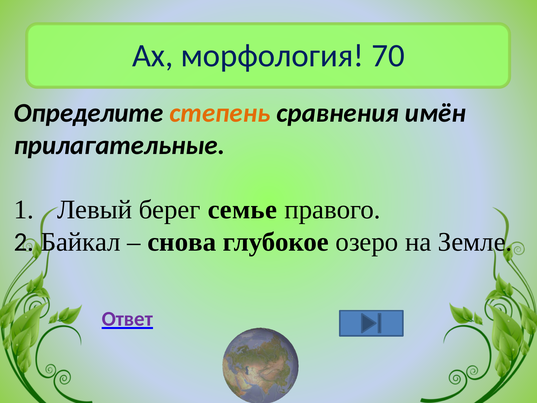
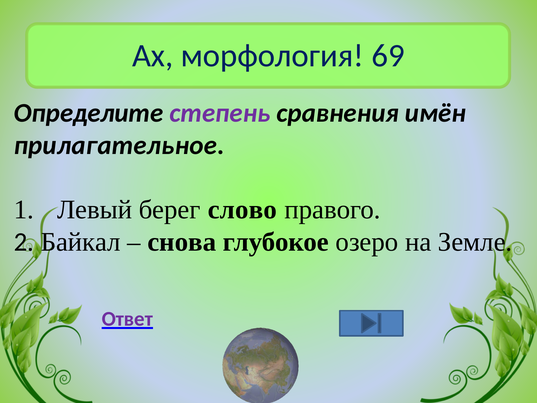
70: 70 -> 69 (388, 56)
степень colour: orange -> purple (220, 113)
прилагательные: прилагательные -> прилагательное (119, 145)
семье: семье -> слово (242, 210)
